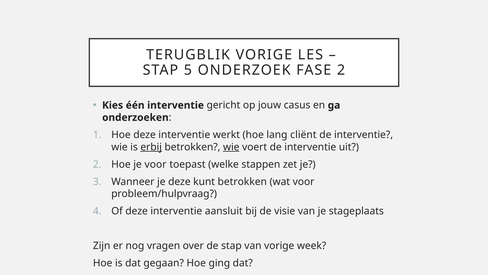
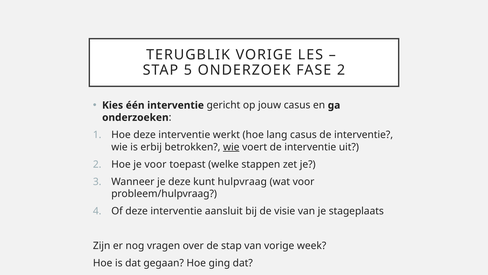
lang cliënt: cliënt -> casus (303, 135)
erbij underline: present -> none (151, 147)
kunt betrokken: betrokken -> hulpvraag (242, 181)
